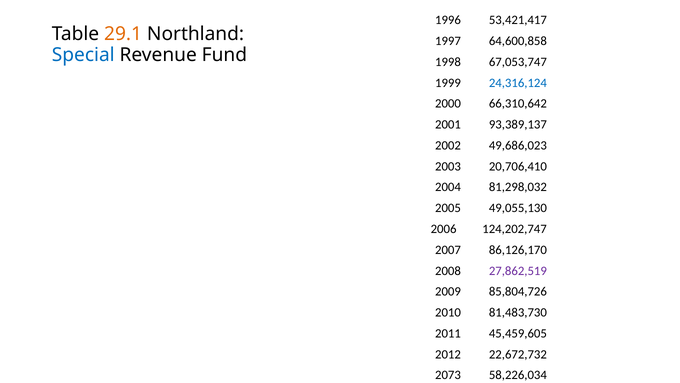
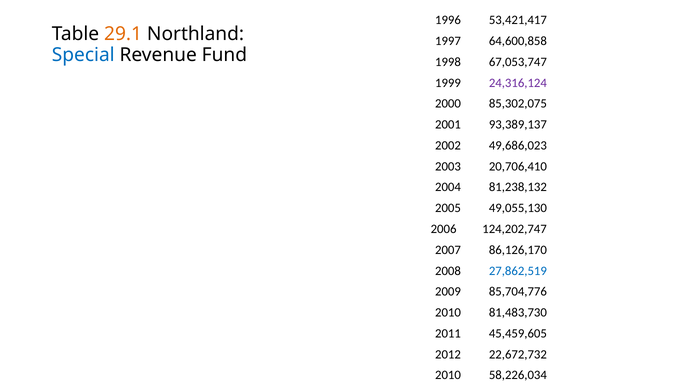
24,316,124 colour: blue -> purple (518, 83)
66,310,642: 66,310,642 -> 85,302,075 (518, 104)
81,298,032: 81,298,032 -> 81,238,132 (518, 187)
27,862,519 colour: purple -> blue (518, 270)
85,804,726: 85,804,726 -> 85,704,776 (518, 291)
2073: 2073 -> 2010 (448, 375)
